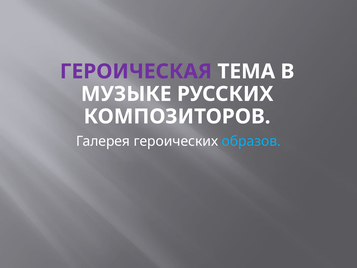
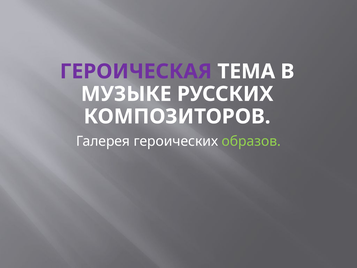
образов colour: light blue -> light green (251, 141)
